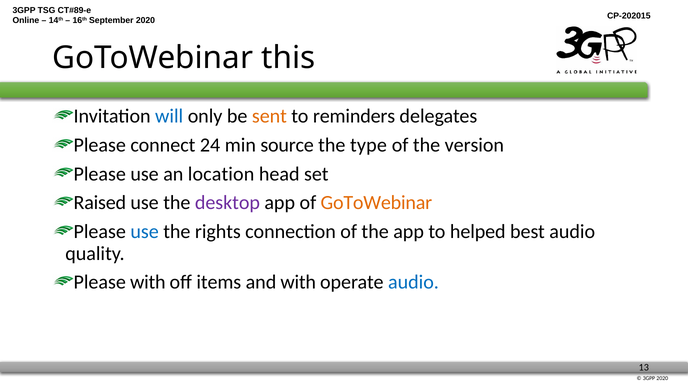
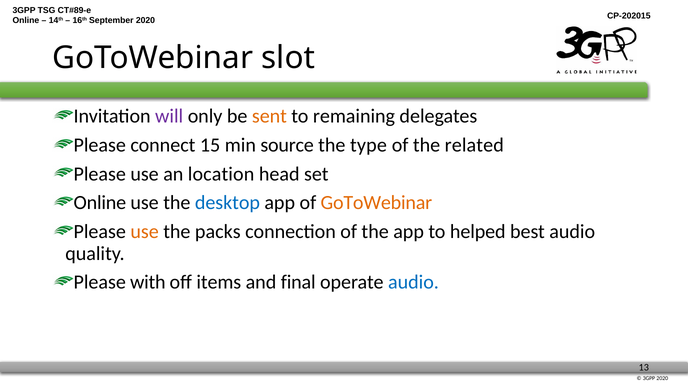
this: this -> slot (288, 58)
will colour: blue -> purple (169, 116)
reminders: reminders -> remaining (354, 116)
24: 24 -> 15 (210, 145)
version: version -> related (474, 145)
Raised: Raised -> Online (100, 203)
desktop colour: purple -> blue (227, 203)
use colour: blue -> orange (145, 232)
rights: rights -> packs (218, 232)
and with: with -> final (298, 282)
